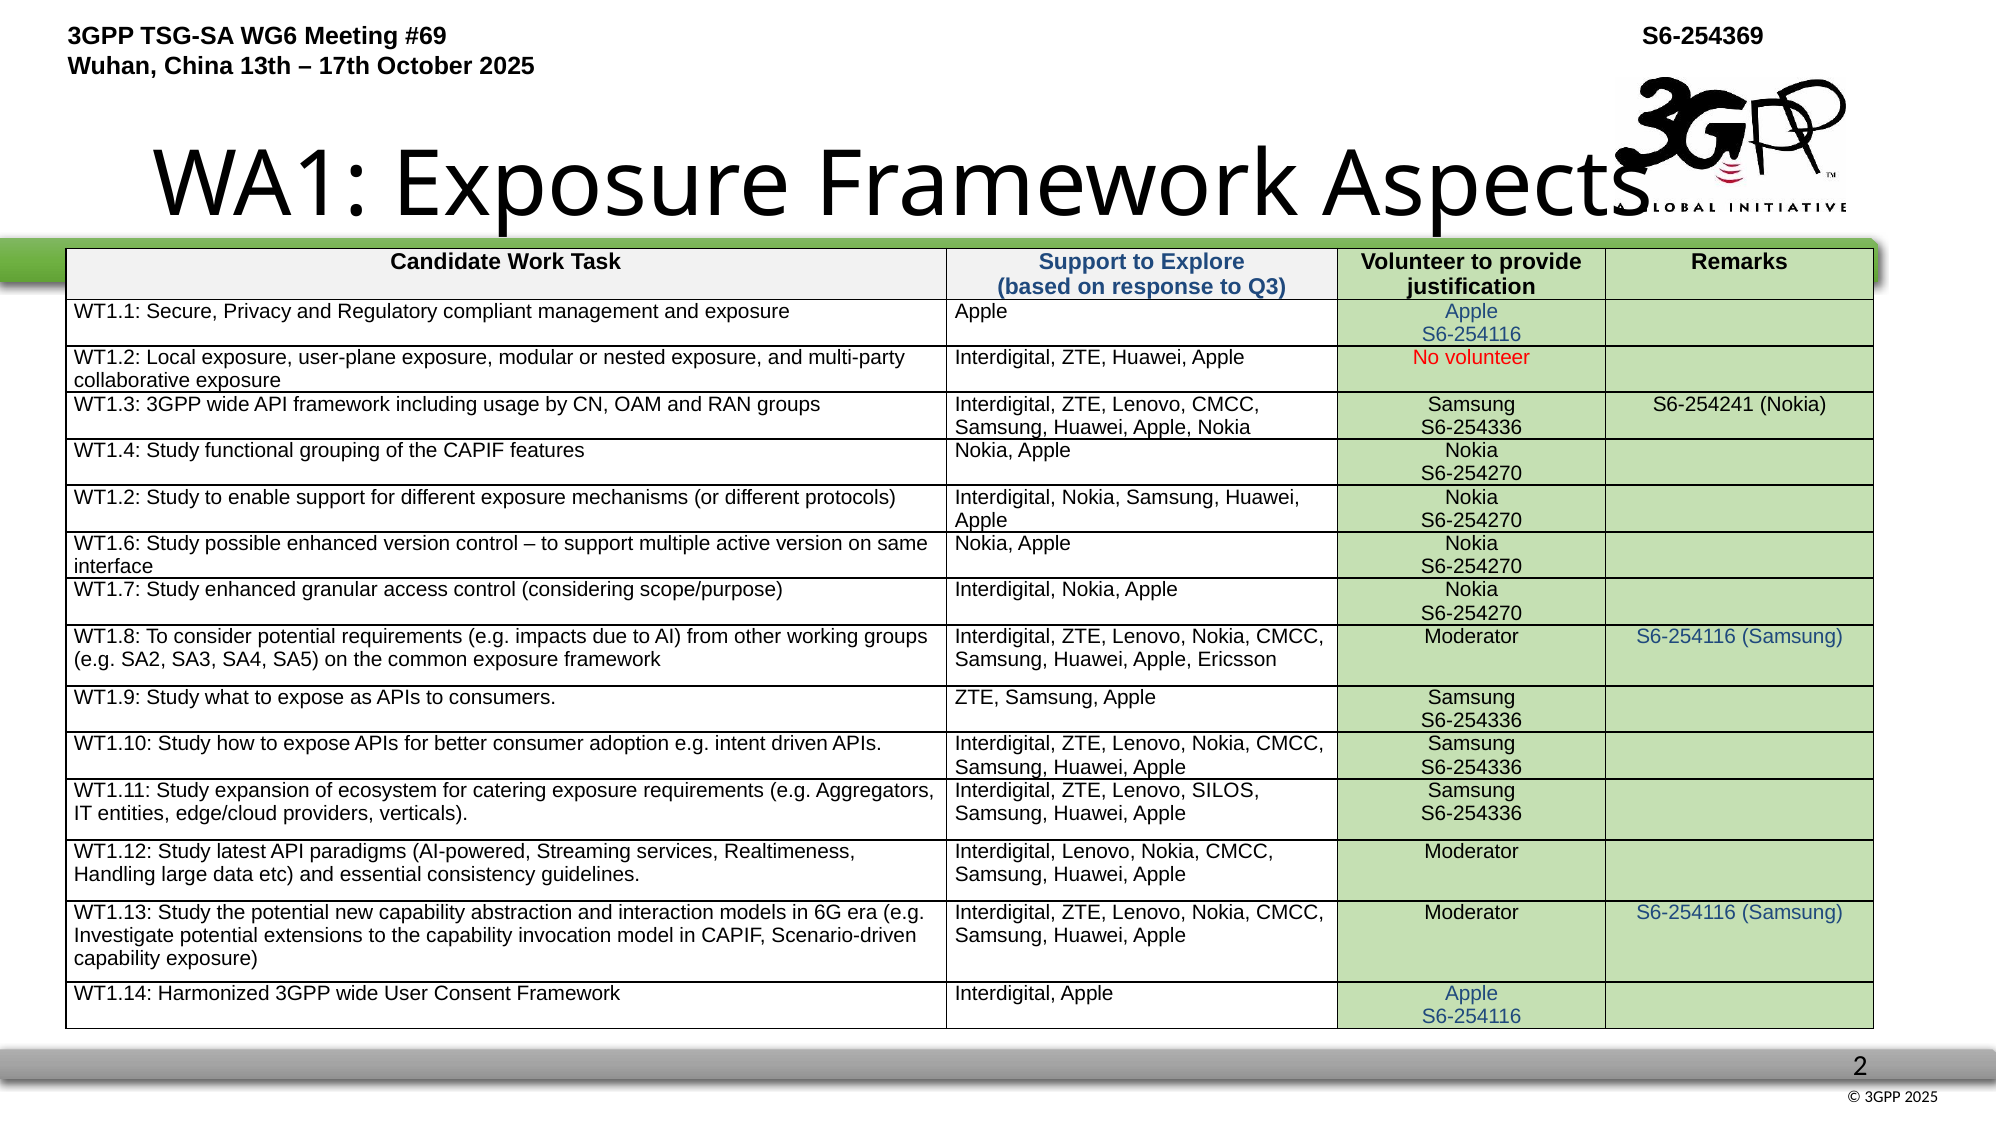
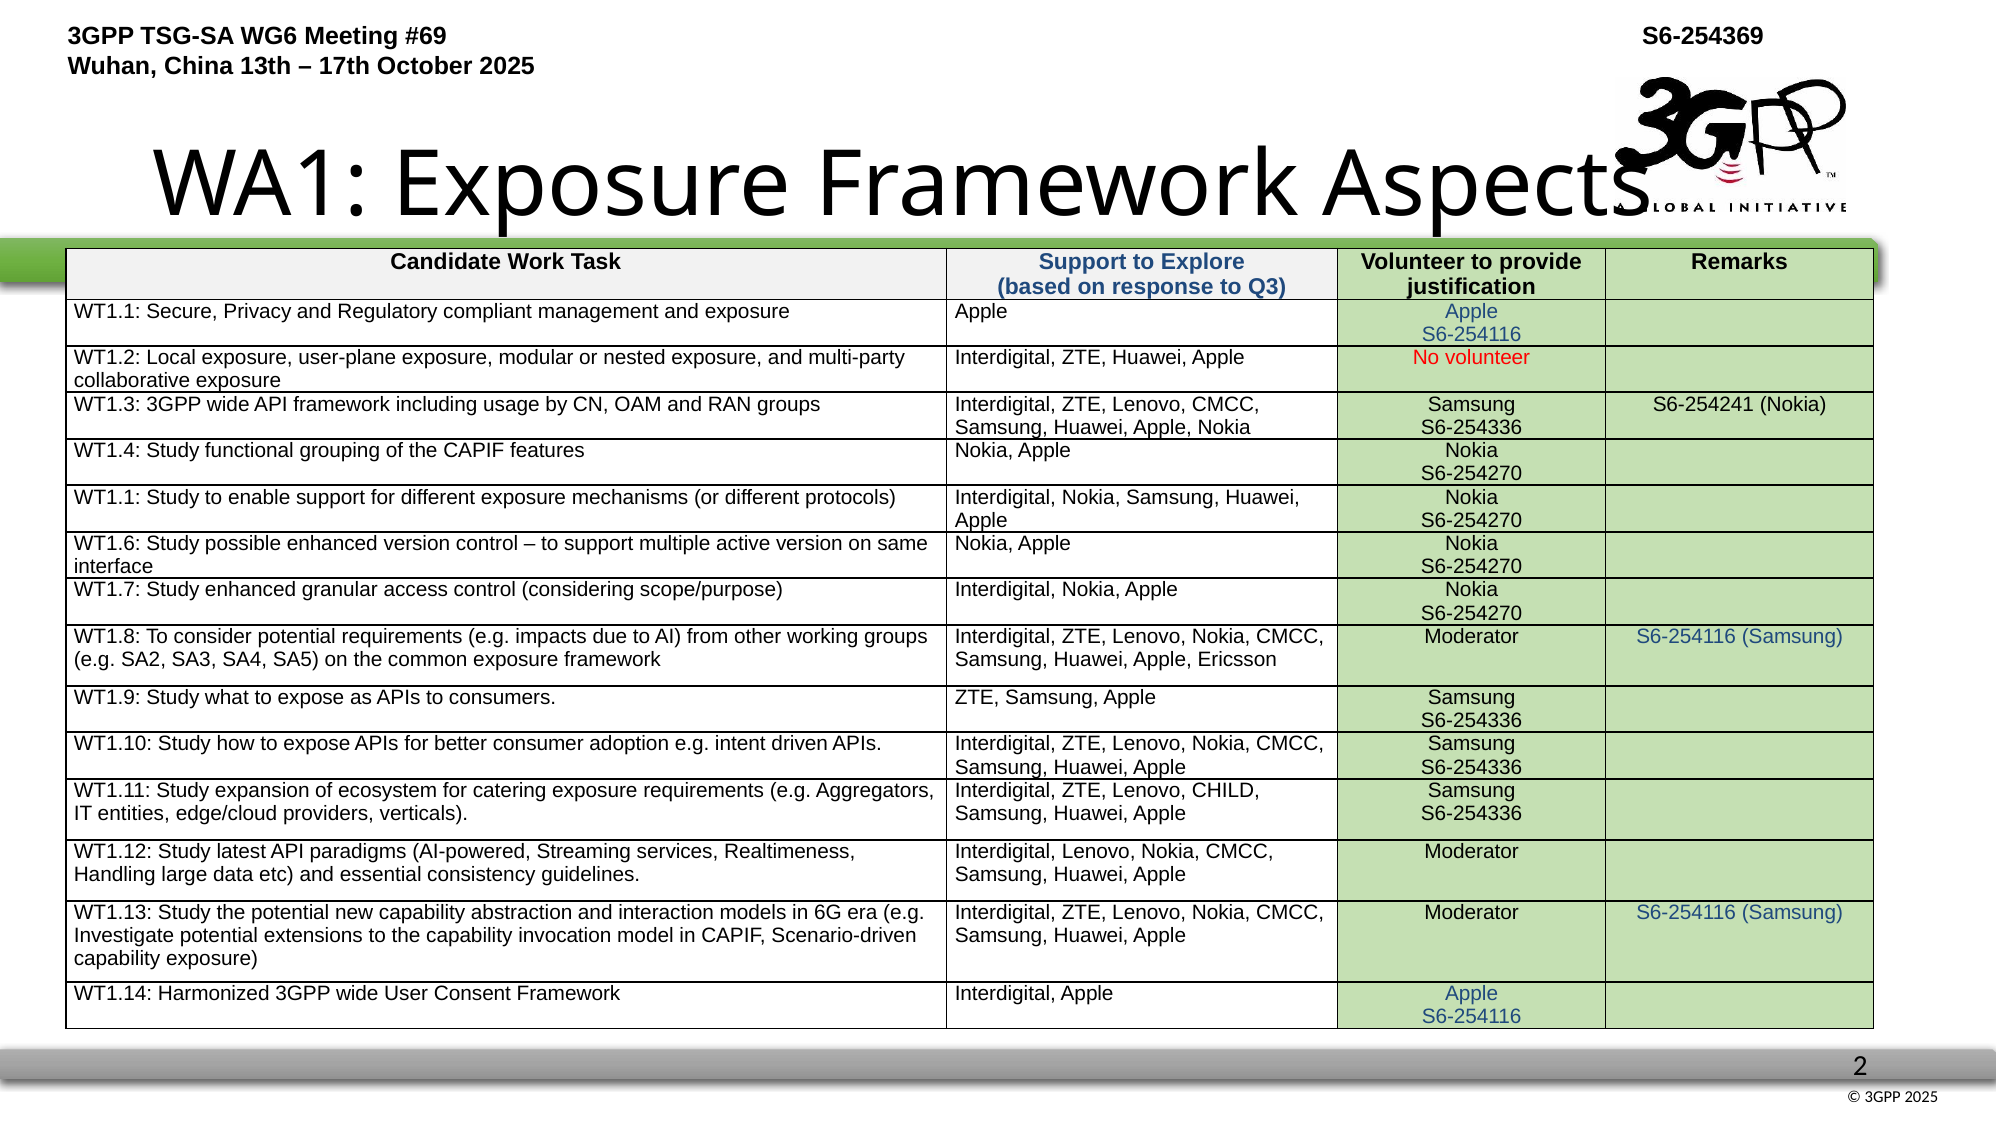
WT1.2: WT1.2 -> WT1.1 (107, 498)
SILOS: SILOS -> CHILD (1226, 791)
